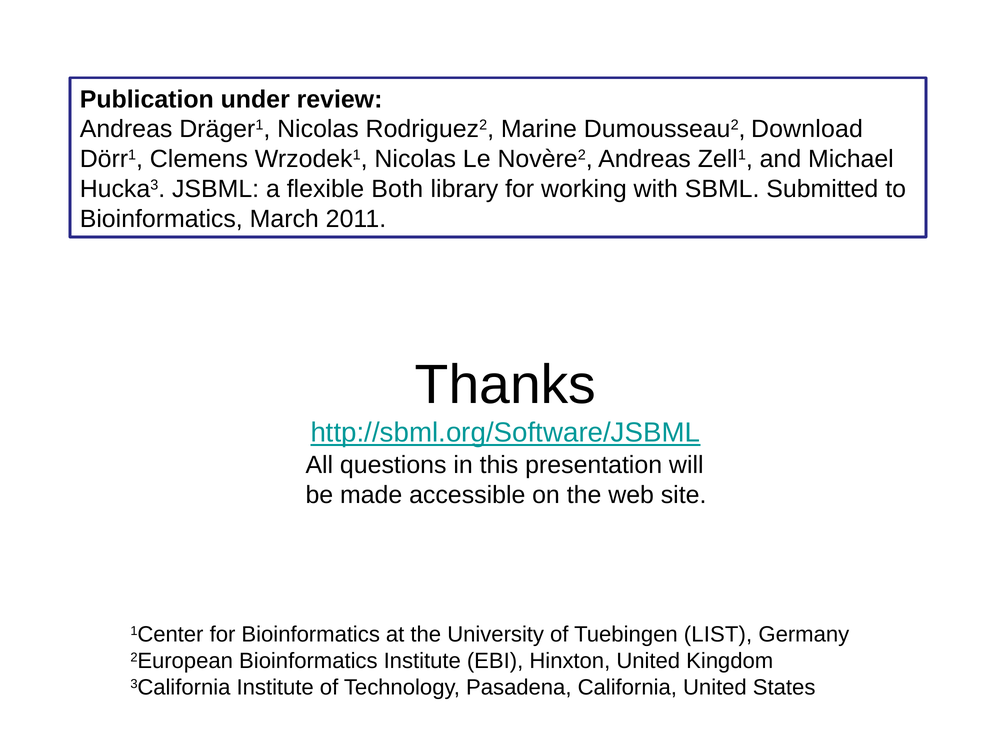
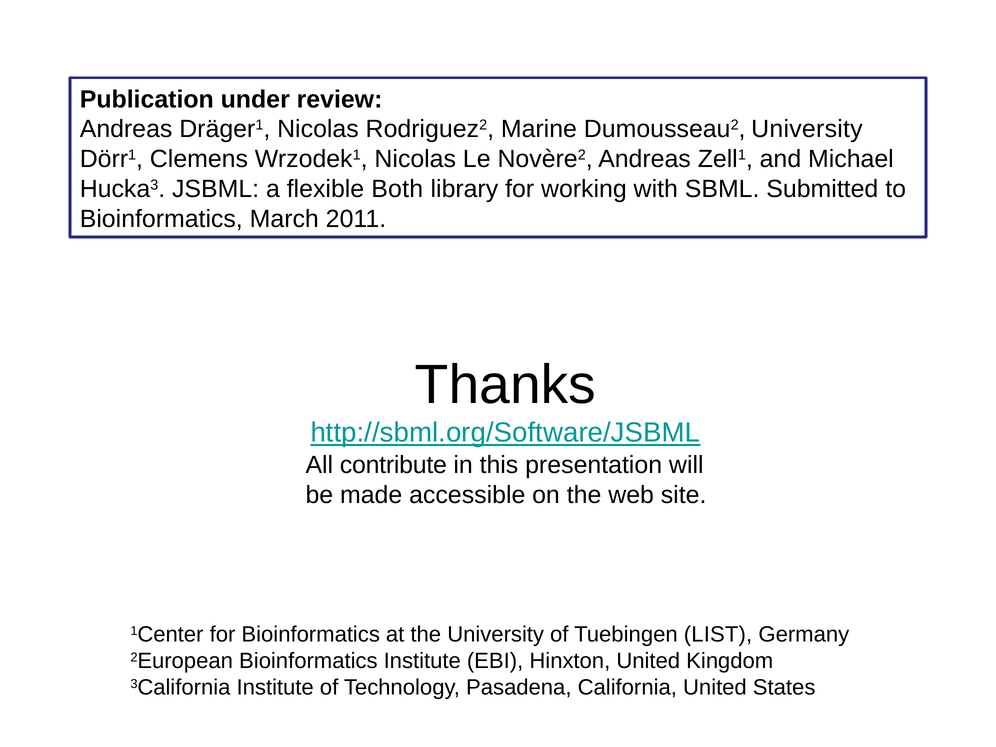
Dumousseau2 Download: Download -> University (807, 129)
questions: questions -> contribute (393, 465)
